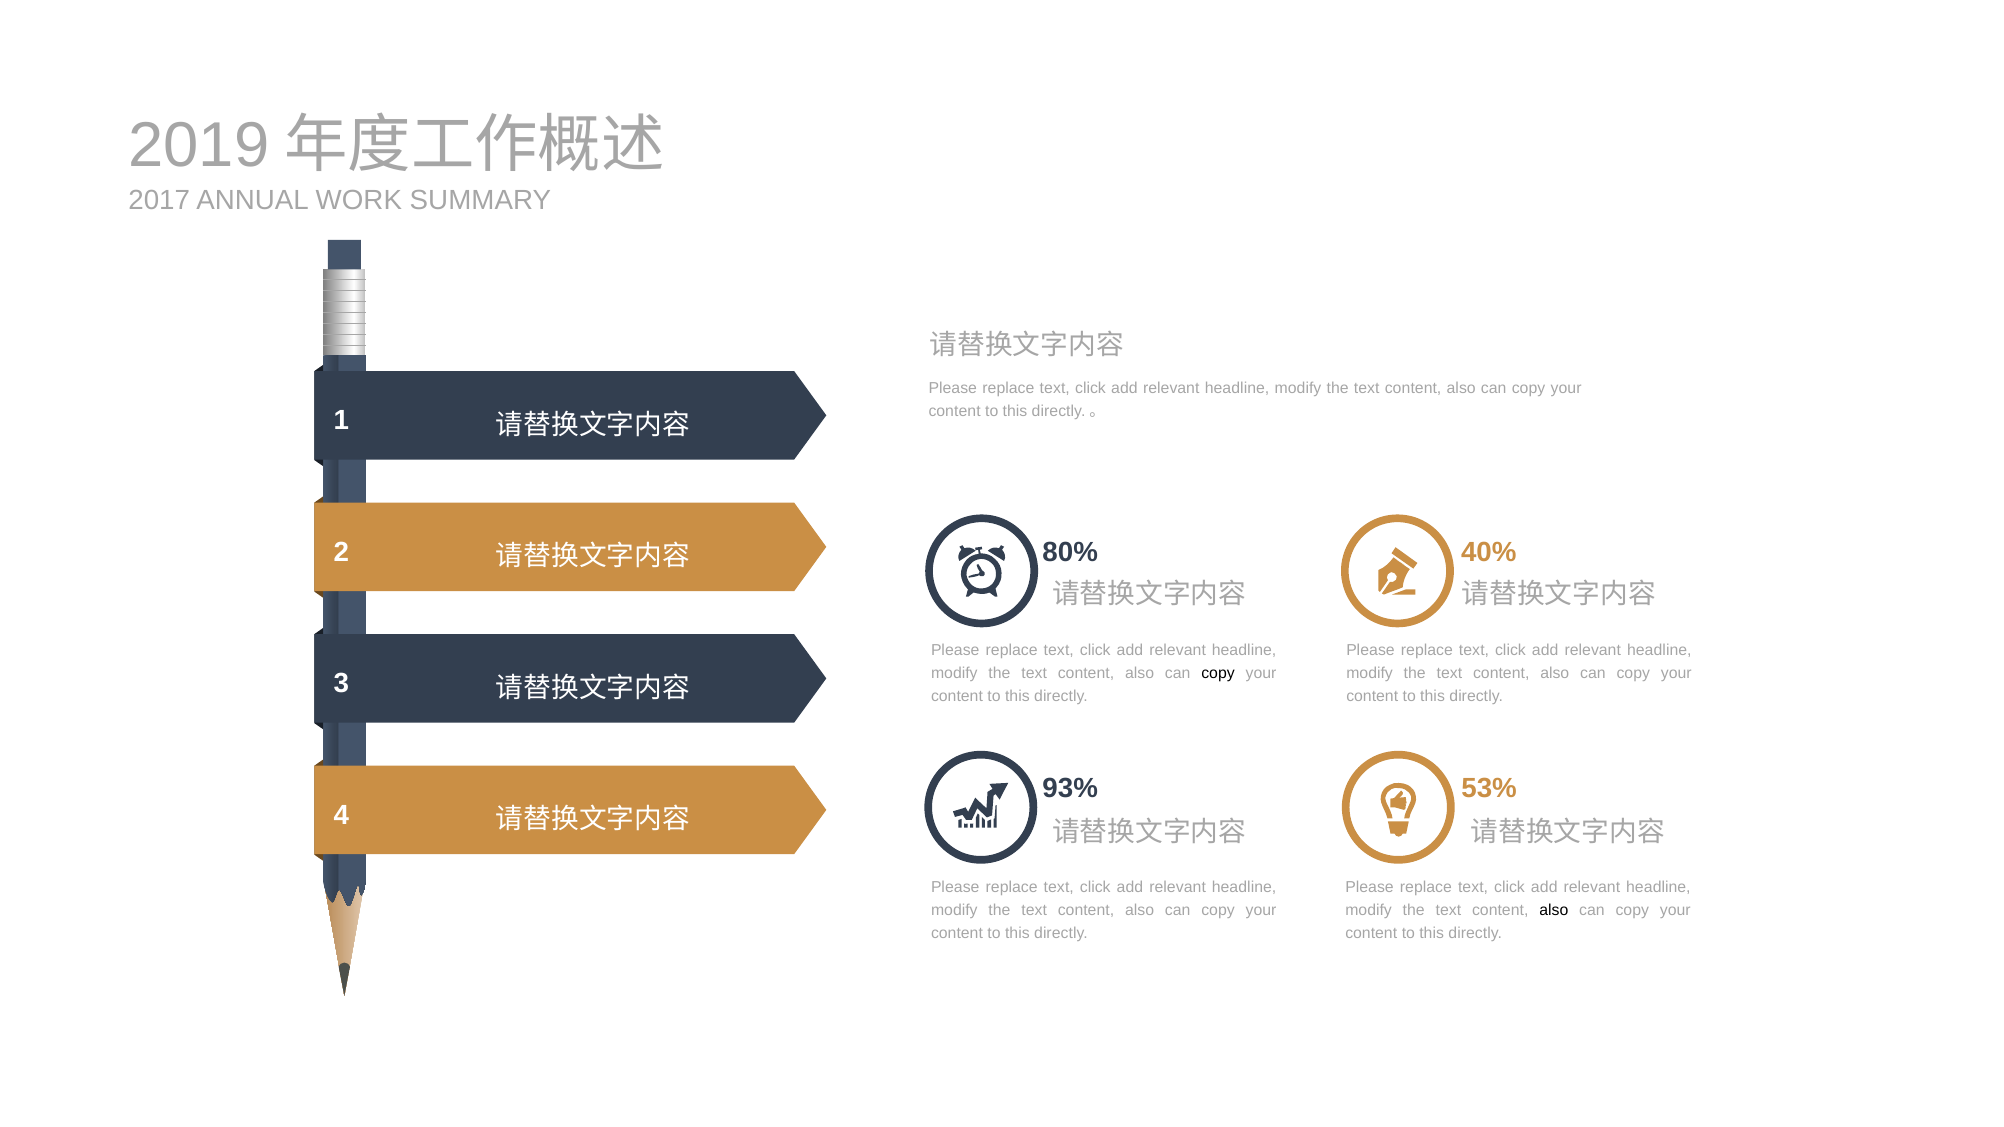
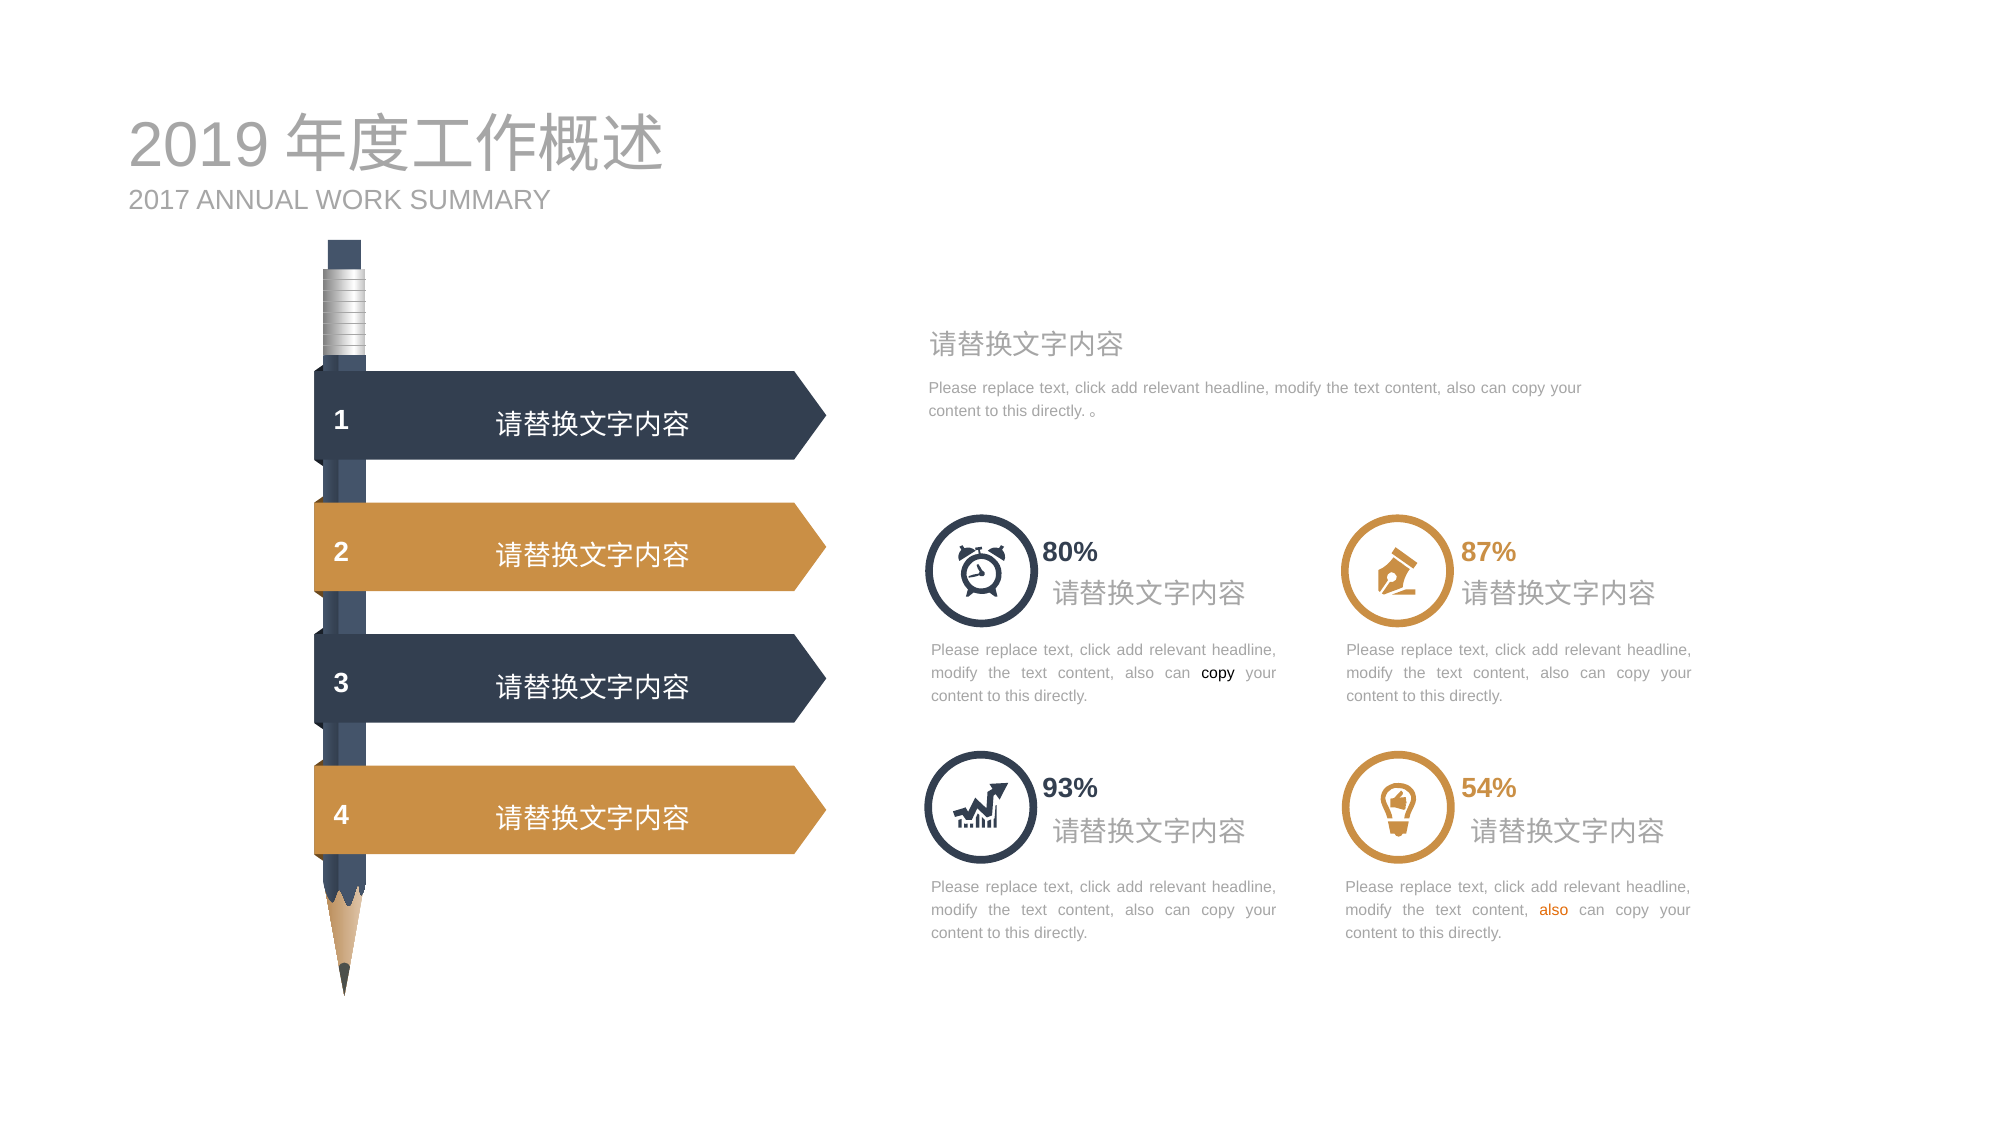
40%: 40% -> 87% (1489, 553)
53%: 53% -> 54% (1489, 788)
also colour: black -> orange (1554, 911)
